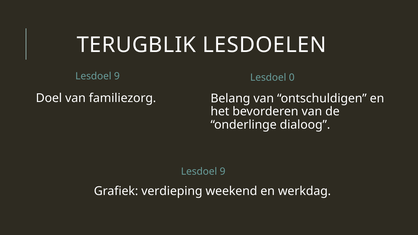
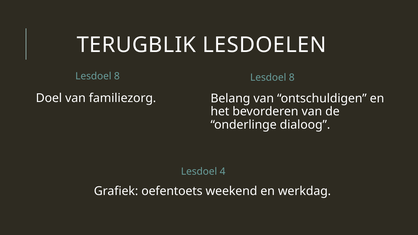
9: 9 -> 8 (117, 76)
0: 0 -> 8 (292, 78)
9: 9 -> 4 (223, 172)
verdieping: verdieping -> oefentoets (172, 191)
